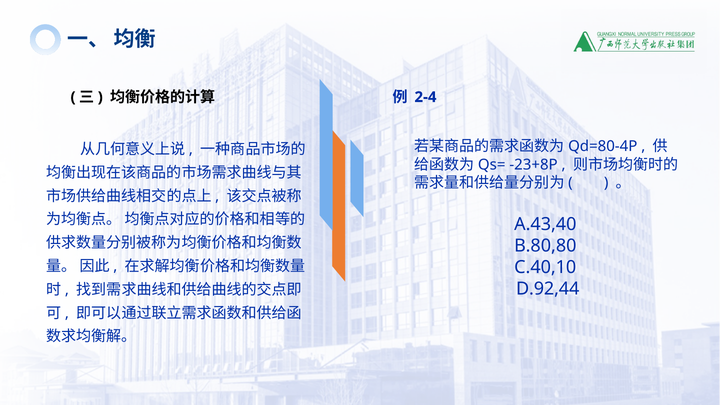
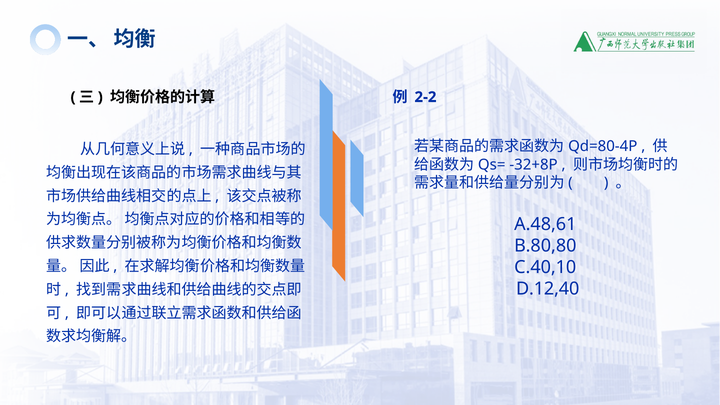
2-4: 2-4 -> 2-2 (425, 97)
-23+8P: -23+8P -> -32+8P (534, 165)
A.43,40: A.43,40 -> A.48,61 (545, 224)
D.92,44: D.92,44 -> D.12,40 (548, 289)
